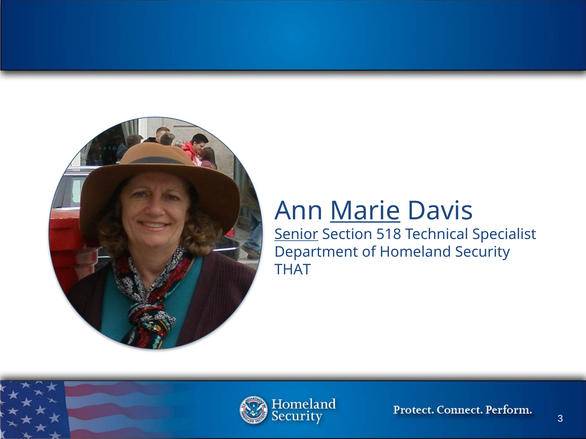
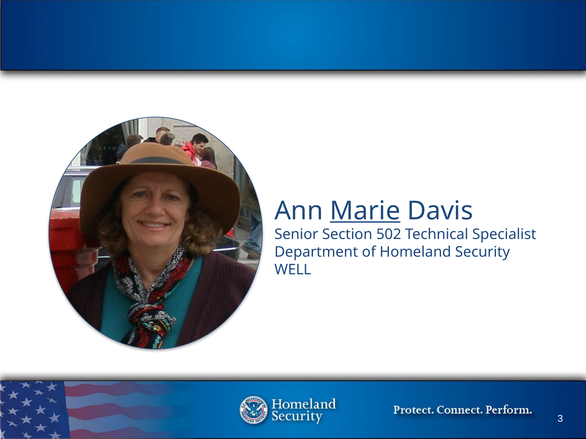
Senior underline: present -> none (296, 235)
518: 518 -> 502 (389, 235)
THAT: THAT -> WELL (293, 270)
